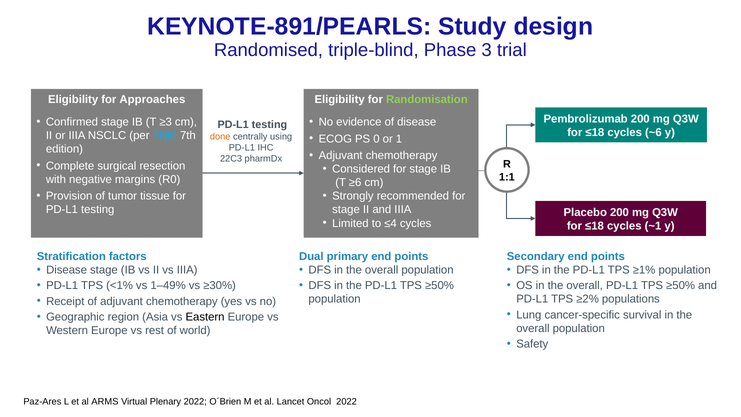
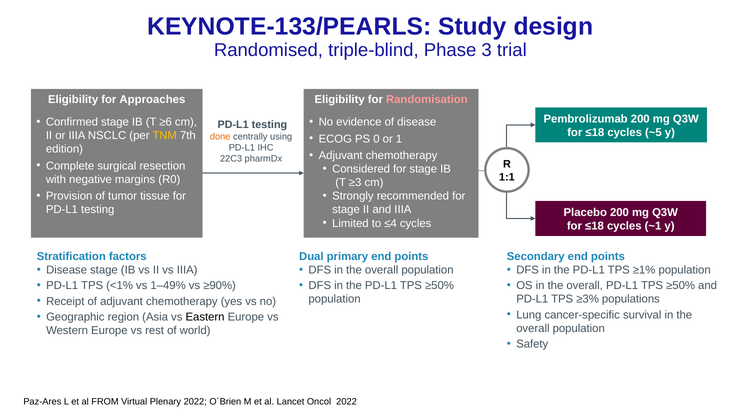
KEYNOTE-891/PEARLS: KEYNOTE-891/PEARLS -> KEYNOTE-133/PEARLS (289, 27)
Randomisation colour: light green -> pink (427, 99)
≥3: ≥3 -> ≥6 (166, 122)
~6: ~6 -> ~5 (653, 132)
TNM colour: light blue -> yellow (165, 136)
≥6: ≥6 -> ≥3 (355, 182)
≥30%: ≥30% -> ≥90% (220, 286)
≥2%: ≥2% -> ≥3% (588, 299)
ARMS: ARMS -> FROM (105, 401)
